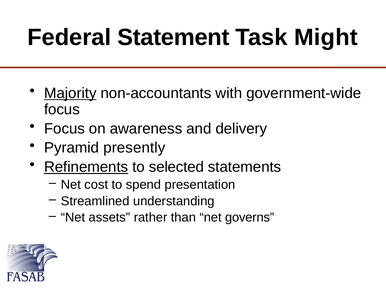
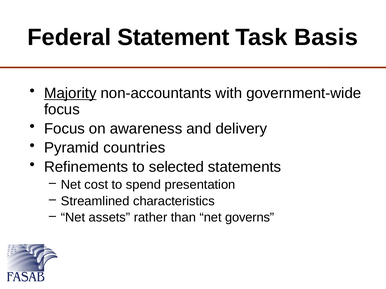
Might: Might -> Basis (326, 37)
presently: presently -> countries (134, 148)
Refinements underline: present -> none (86, 167)
understanding: understanding -> characteristics (174, 201)
